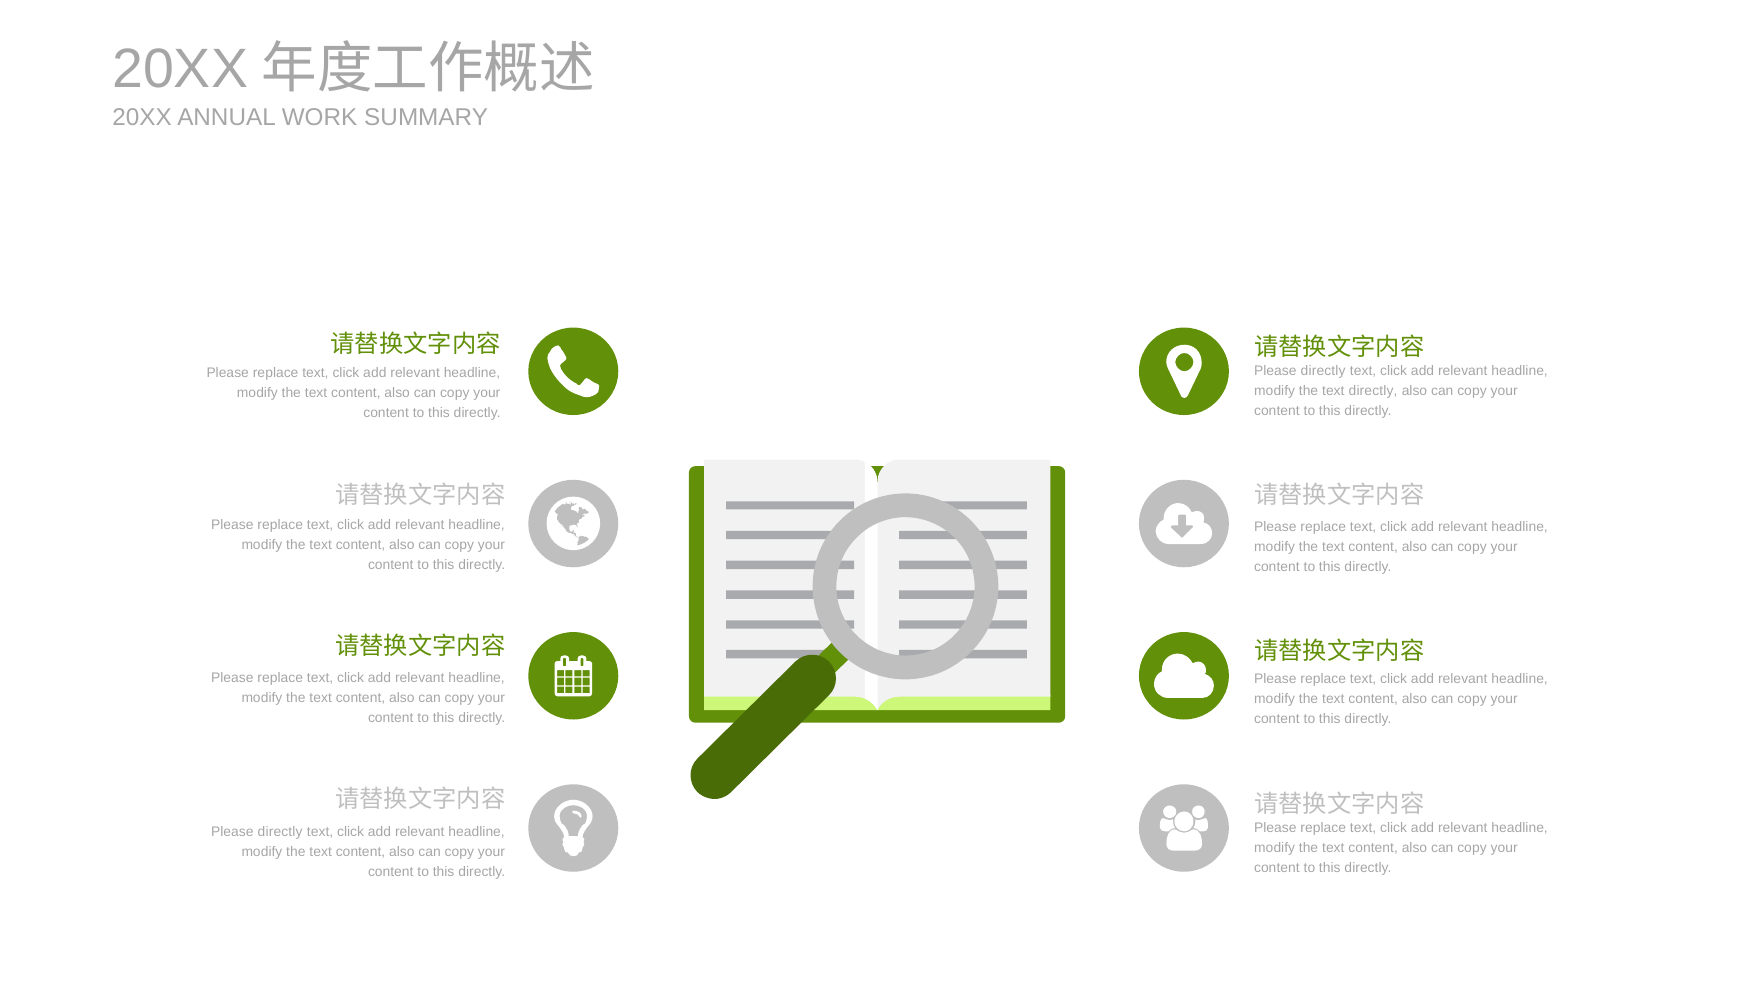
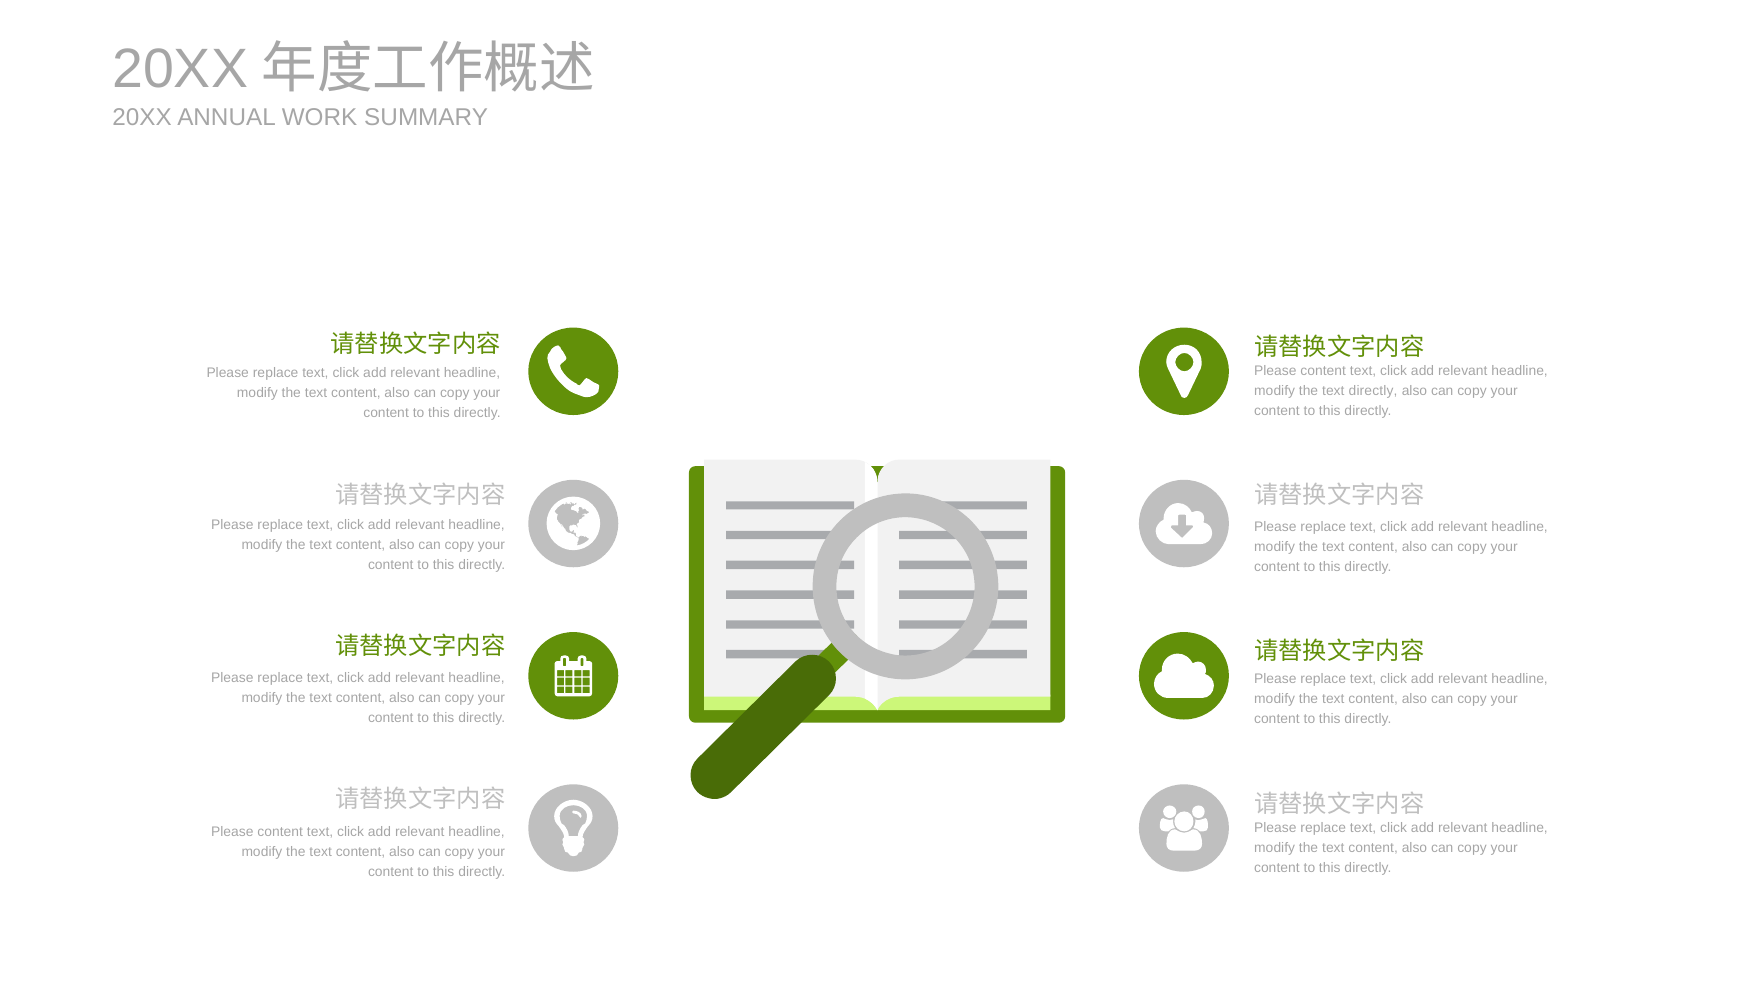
directly: directly -> content (1323, 371)
directly: directly -> content (280, 832)
